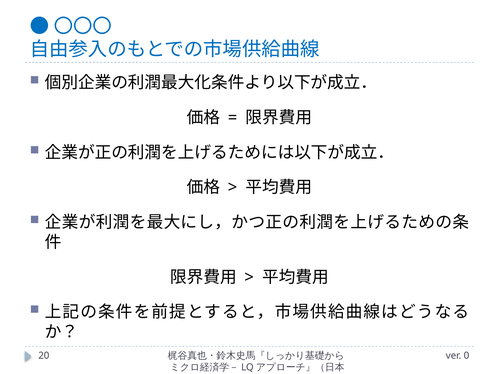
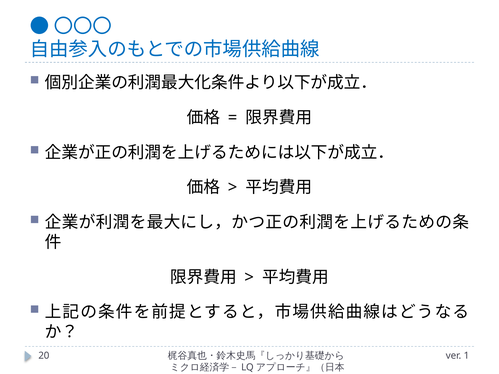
0: 0 -> 1 (466, 356)
